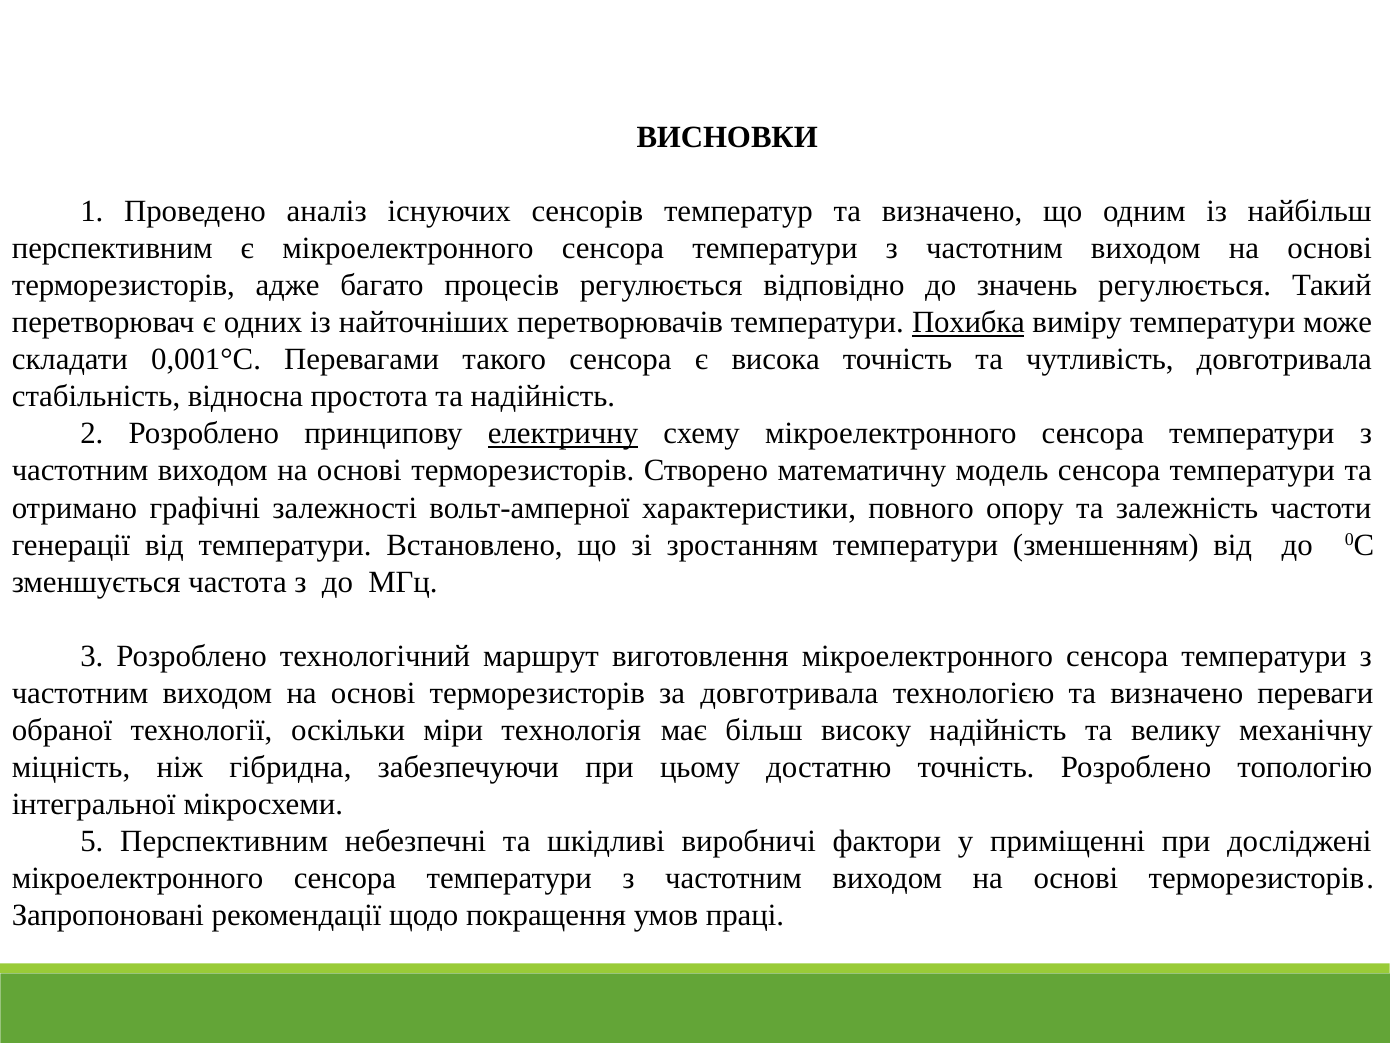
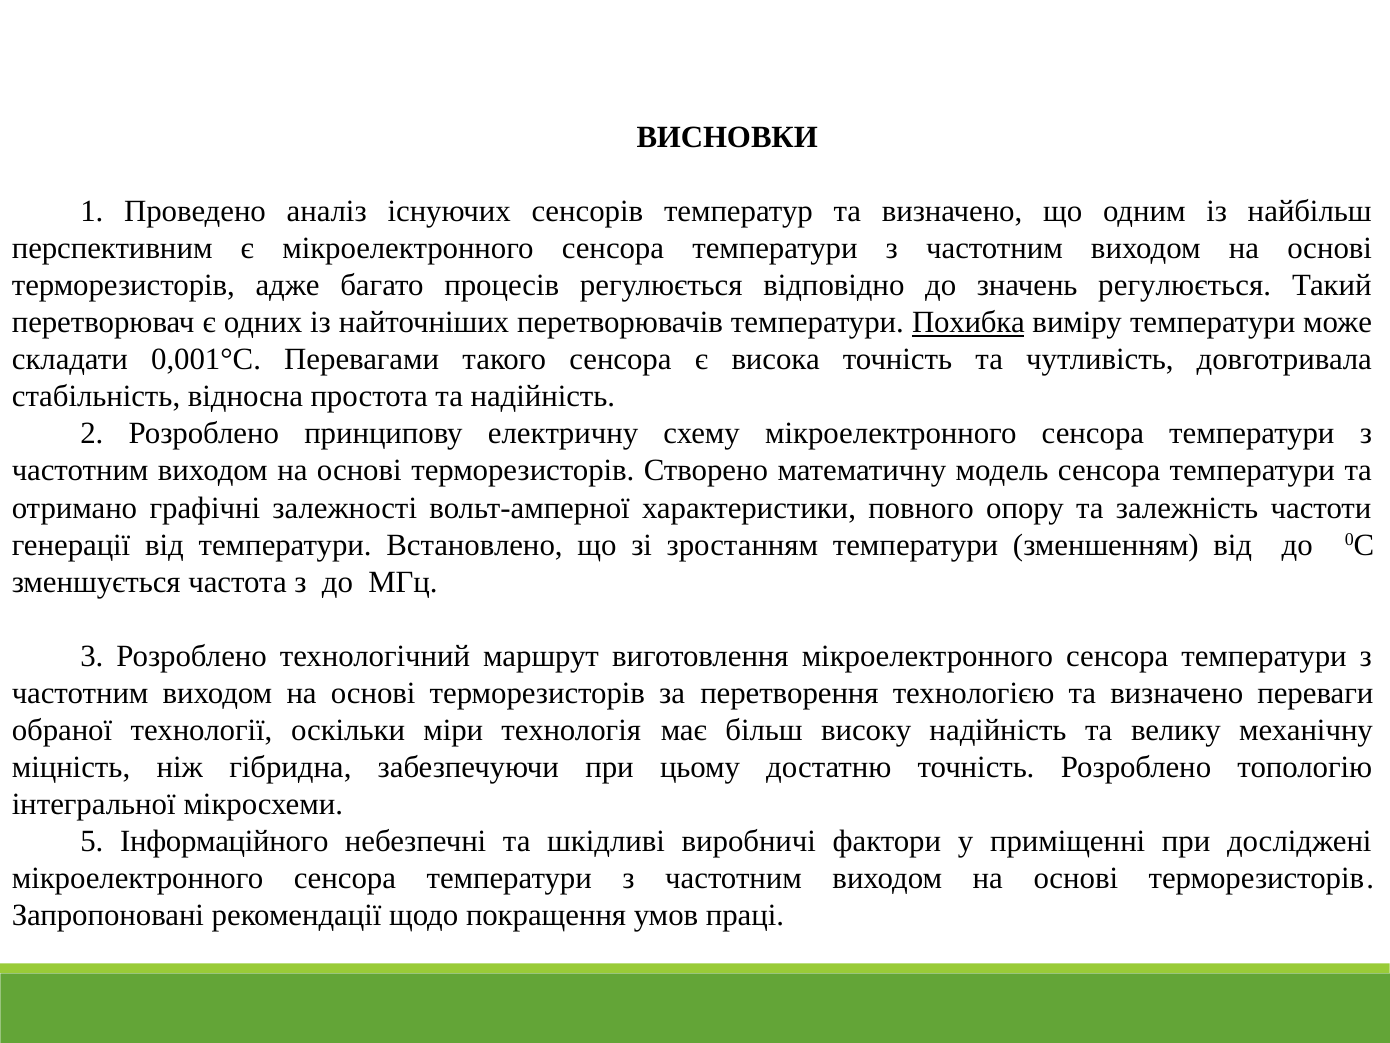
електричну underline: present -> none (563, 434)
за довготривала: довготривала -> перетворення (789, 693)
5 Перспективним: Перспективним -> Інформаційного (224, 841)
